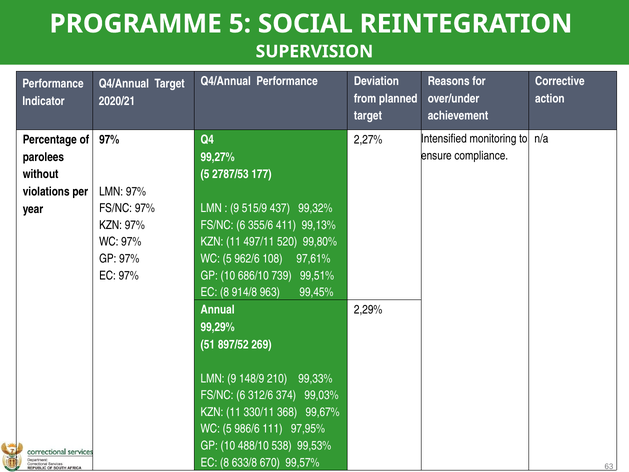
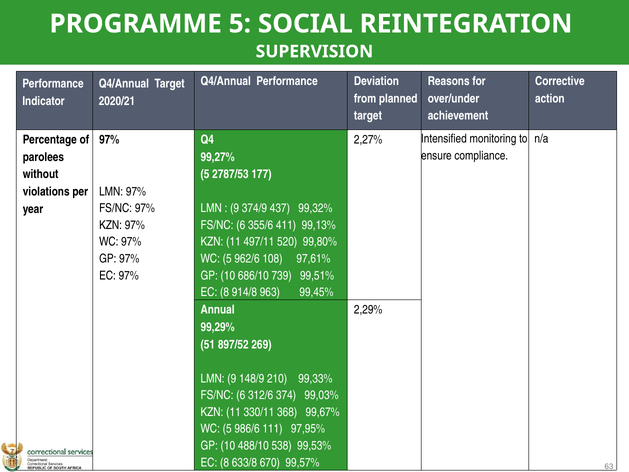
515/9: 515/9 -> 374/9 (254, 208)
